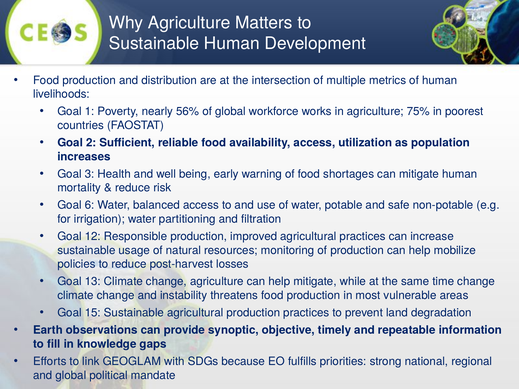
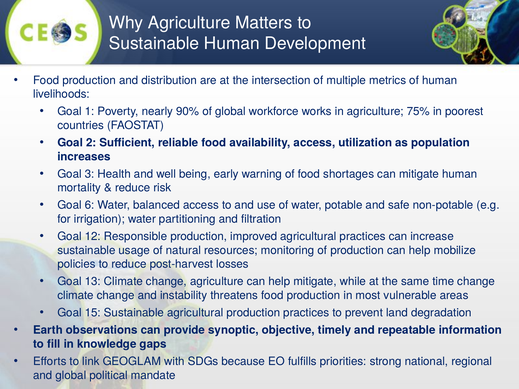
56%: 56% -> 90% (188, 112)
